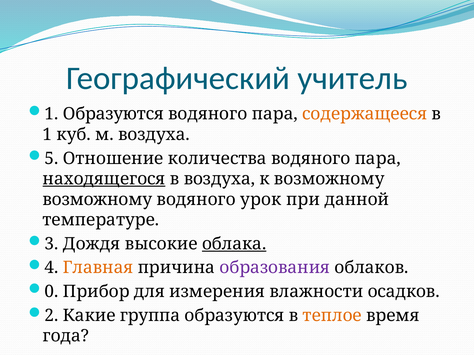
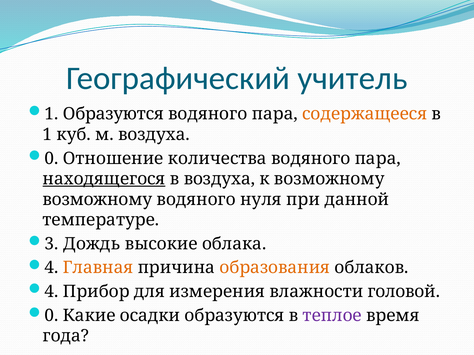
5: 5 -> 0 (52, 159)
урок: урок -> нуля (261, 200)
Дождя: Дождя -> Дождь (92, 244)
облака underline: present -> none (234, 244)
образования colour: purple -> orange (275, 268)
0: 0 -> 4 (52, 292)
осадков: осадков -> головой (404, 292)
2: 2 -> 0 (52, 316)
группа: группа -> осадки (150, 316)
теплое colour: orange -> purple (332, 316)
